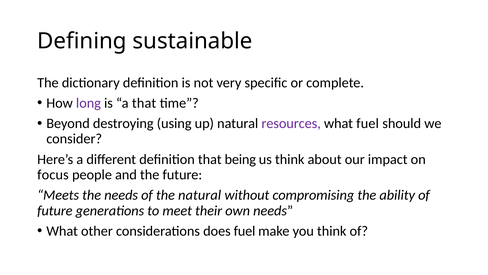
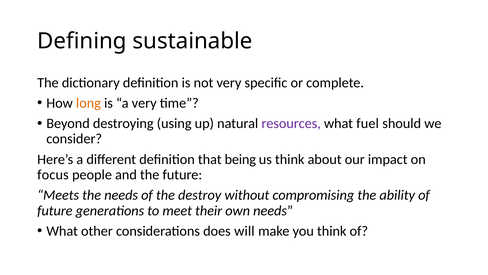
long colour: purple -> orange (88, 103)
a that: that -> very (144, 103)
the natural: natural -> destroy (200, 195)
does fuel: fuel -> will (244, 231)
